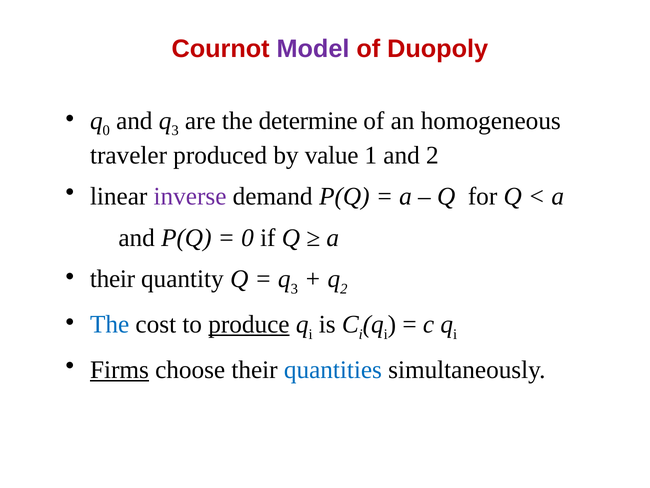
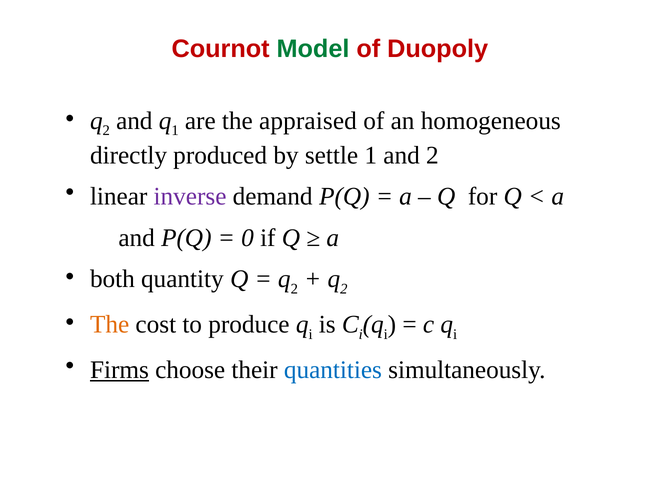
Model colour: purple -> green (313, 49)
0: 0 -> 2 (106, 130)
and q 3: 3 -> 1 (175, 130)
determine: determine -> appraised (308, 121)
traveler: traveler -> directly (129, 155)
value: value -> settle (332, 155)
their: their -> both (112, 279)
3: 3 -> 2 (294, 289)
The colour: blue -> orange (110, 324)
produce underline: present -> none (249, 324)
